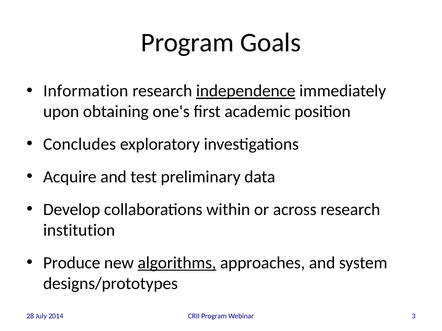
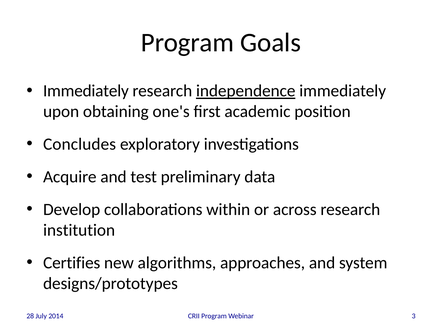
Information: Information -> Immediately (86, 91)
Produce: Produce -> Certifies (72, 263)
algorithms underline: present -> none (177, 263)
